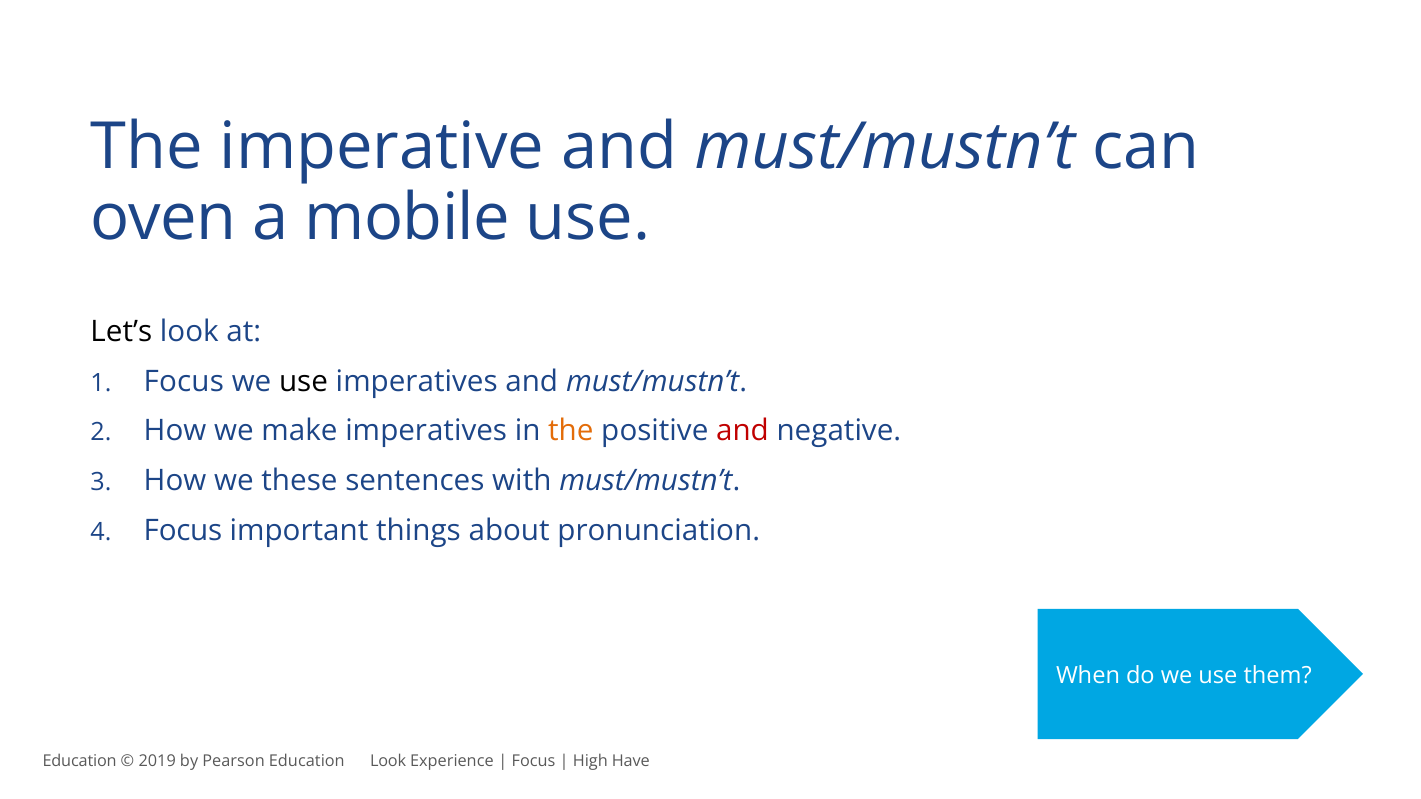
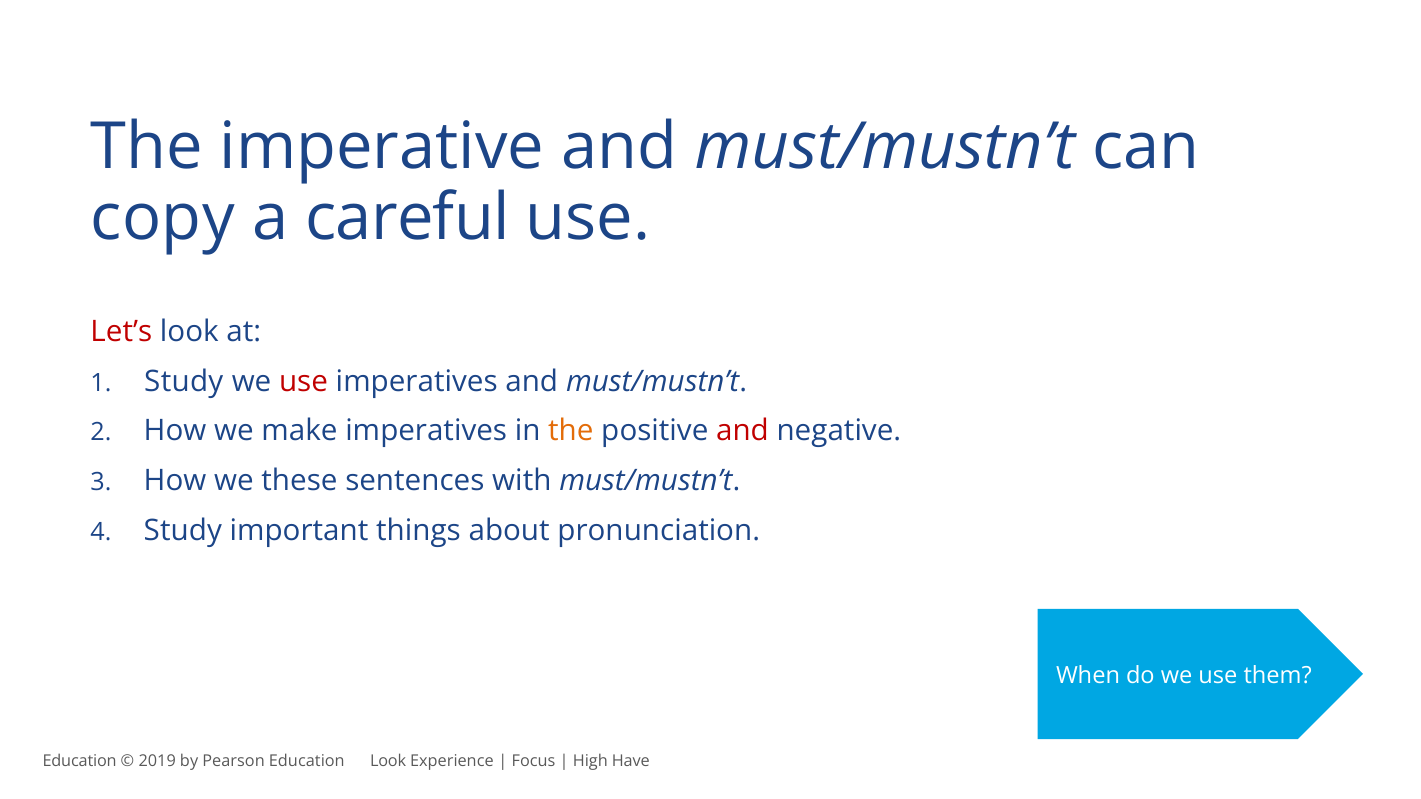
oven: oven -> copy (163, 218)
mobile: mobile -> careful (407, 218)
Let’s colour: black -> red (121, 332)
Focus: Focus -> Study (184, 382)
use colour: black -> red (304, 382)
Focus: Focus -> Study (183, 531)
